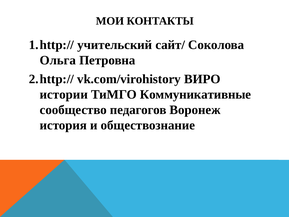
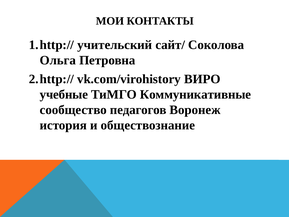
истории: истории -> учебные (64, 94)
